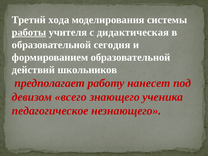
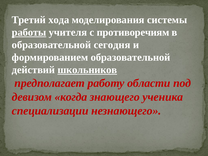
дидактическая: дидактическая -> противоречиям (133, 32)
школьников underline: none -> present (87, 70)
нанесет: нанесет -> области (149, 83)
всего: всего -> когда (71, 97)
педагогическое: педагогическое -> специализации (50, 111)
